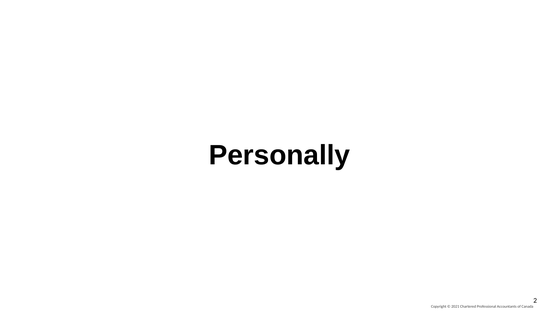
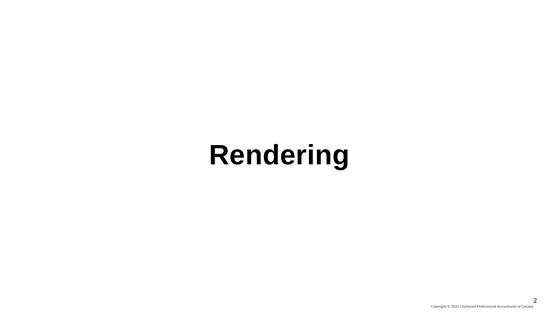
Personally: Personally -> Rendering (279, 155)
